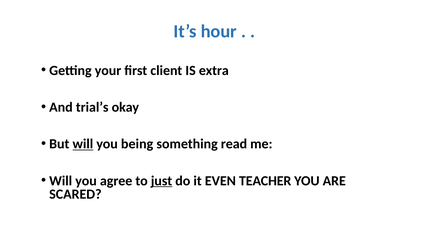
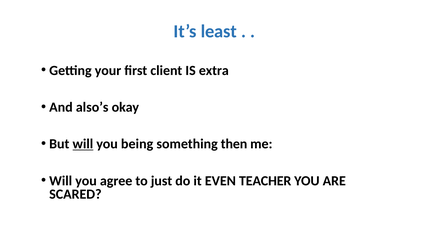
hour: hour -> least (219, 32)
trial’s: trial’s -> also’s (92, 108)
read: read -> then (234, 144)
just underline: present -> none (162, 181)
